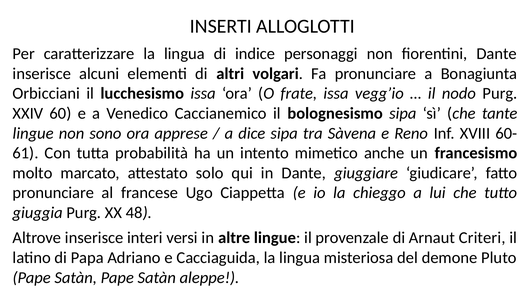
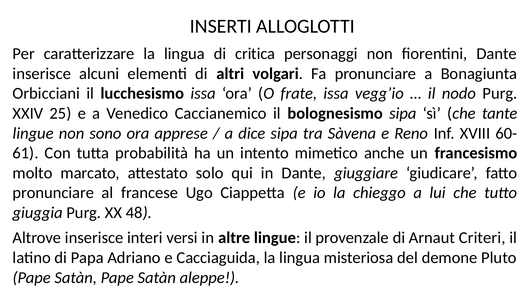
indice: indice -> critica (255, 54)
60: 60 -> 25 (60, 113)
